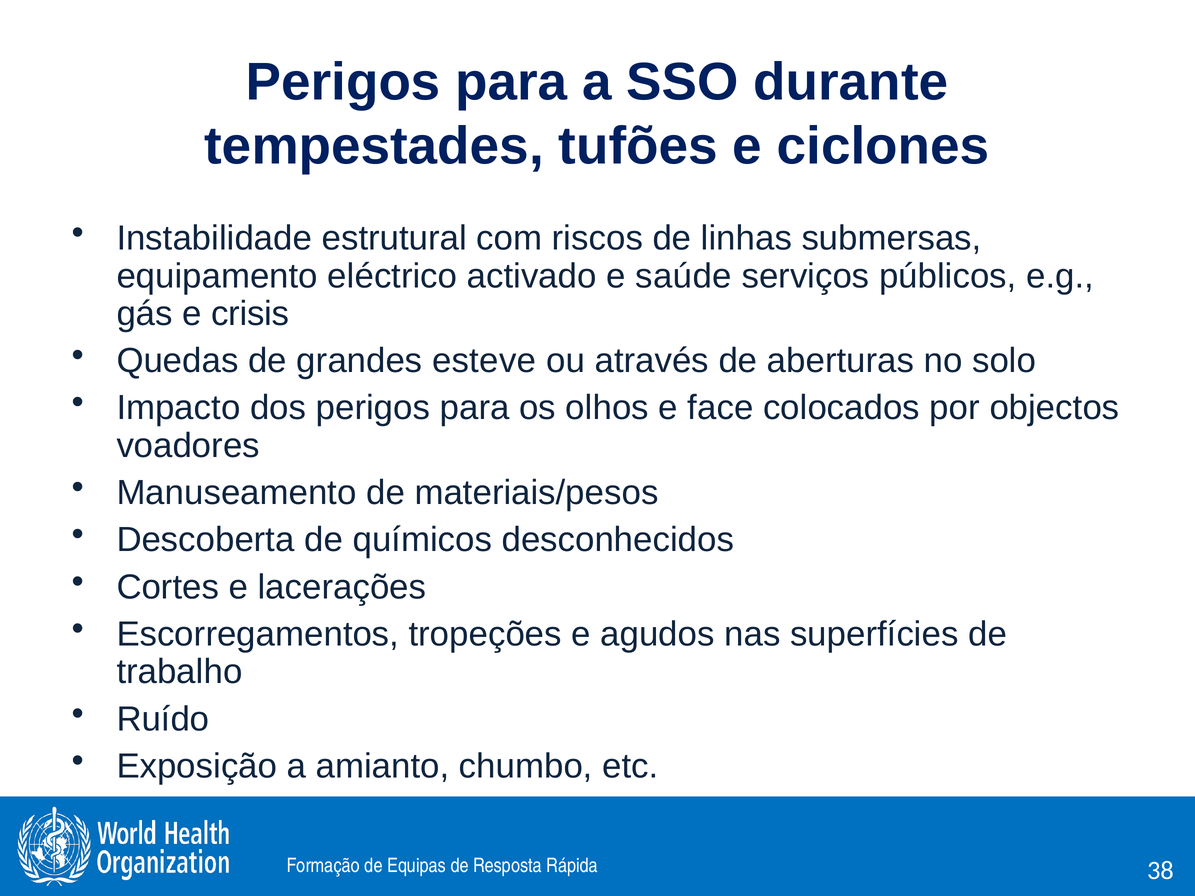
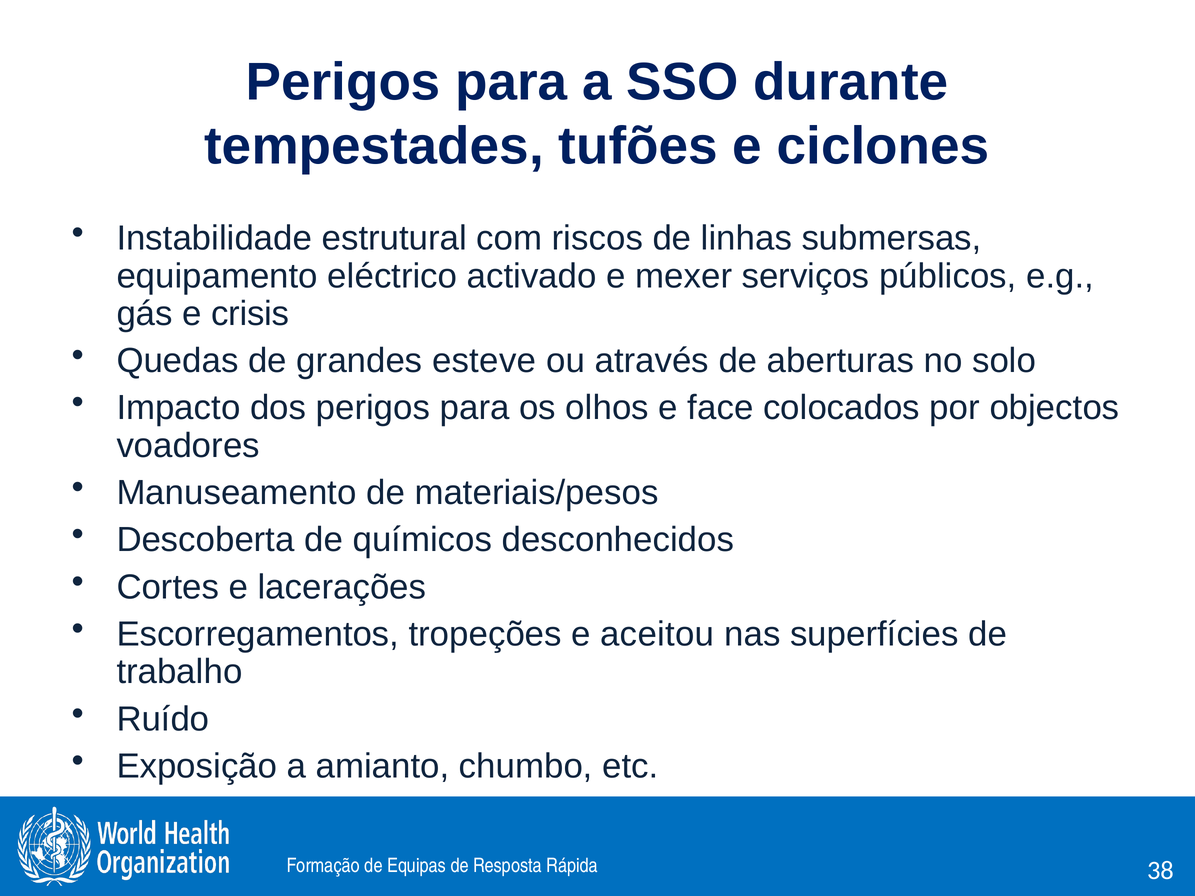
saúde: saúde -> mexer (684, 276)
agudos: agudos -> aceitou (657, 635)
